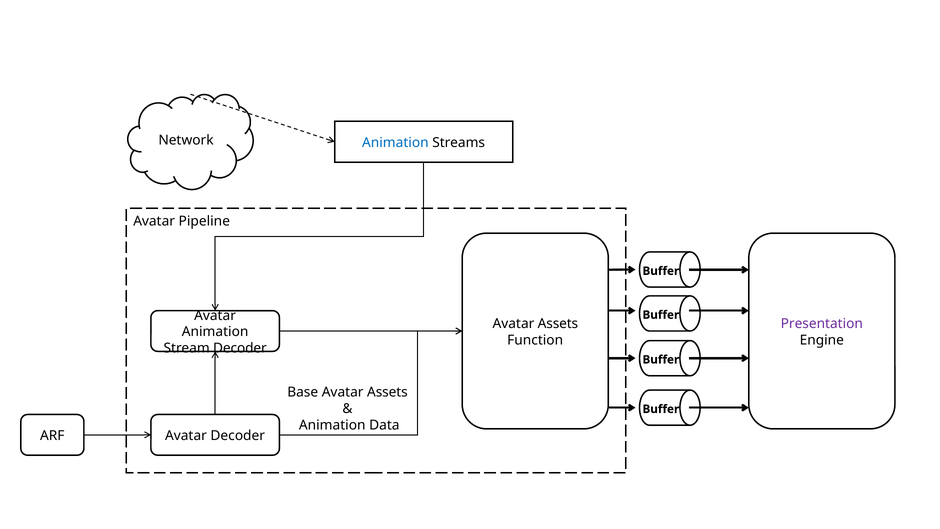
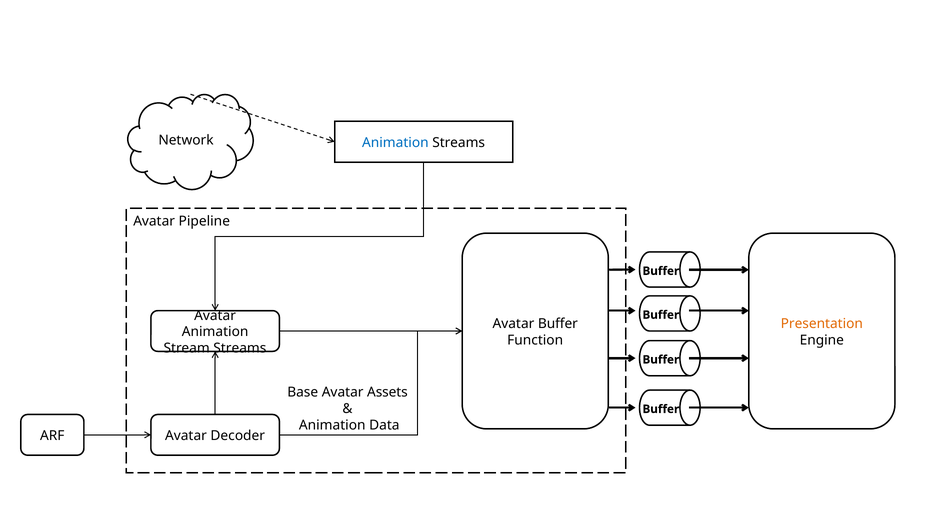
Assets: Assets -> Buffer (558, 324)
Presentation colour: purple -> orange (822, 324)
Stream Decoder: Decoder -> Streams (240, 348)
